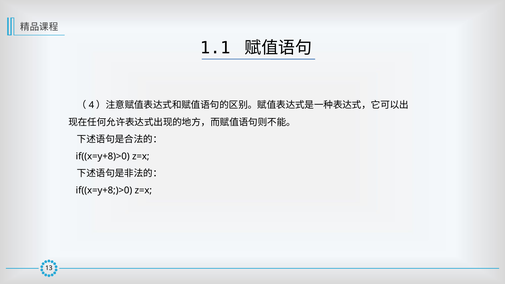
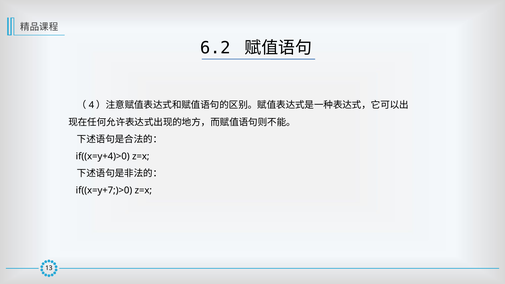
1.1: 1.1 -> 6.2 (215, 48)
if((x=y+8)>0: if((x=y+8)>0 -> if((x=y+4)>0 (103, 156)
if((x=y+8;)>0: if((x=y+8;)>0 -> if((x=y+7;)>0 (104, 190)
